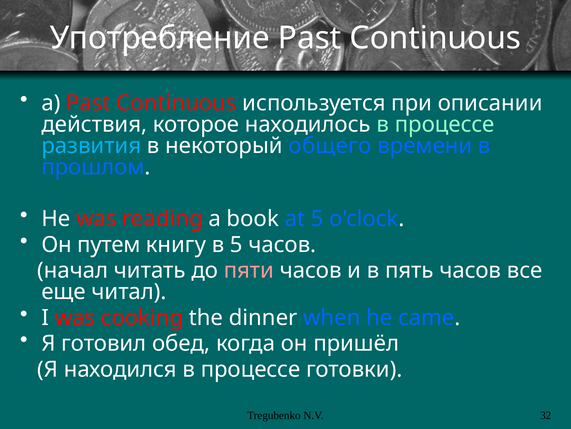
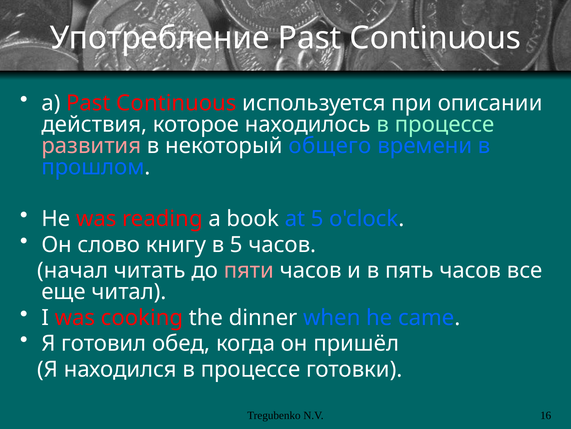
развития colour: light blue -> pink (91, 146)
путем: путем -> слово (109, 244)
32: 32 -> 16 (546, 415)
